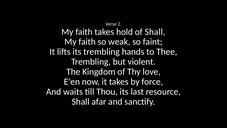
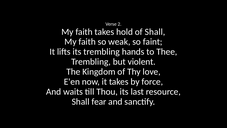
afar: afar -> fear (99, 101)
